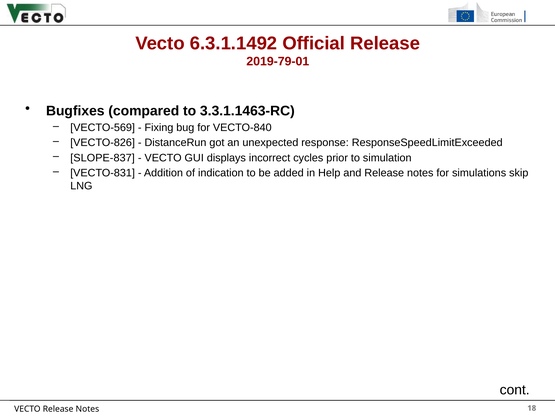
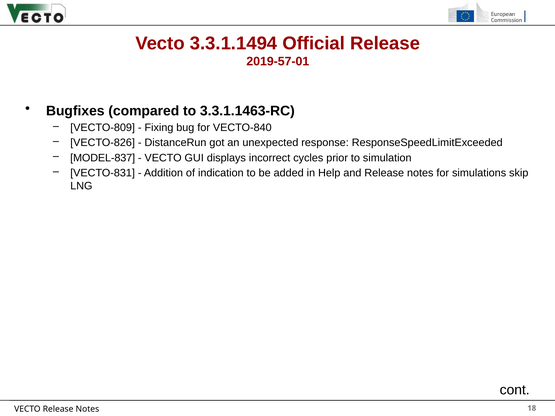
6.3.1.1492: 6.3.1.1492 -> 3.3.1.1494 (234, 43)
2019-79-01: 2019-79-01 -> 2019-57-01 (278, 62)
VECTO-569: VECTO-569 -> VECTO-809 (103, 128)
SLOPE-837: SLOPE-837 -> MODEL-837 (103, 158)
